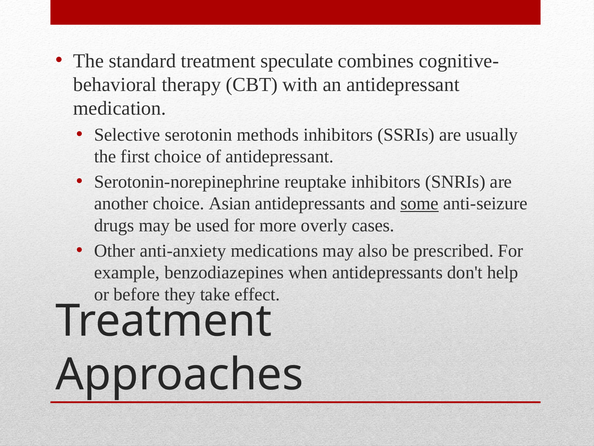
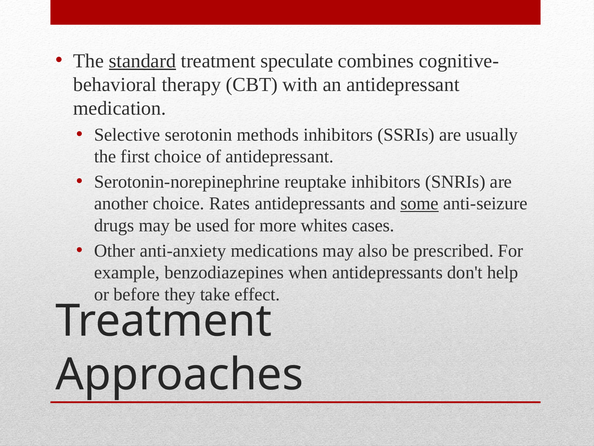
standard underline: none -> present (142, 61)
Asian: Asian -> Rates (230, 203)
overly: overly -> whites (324, 225)
